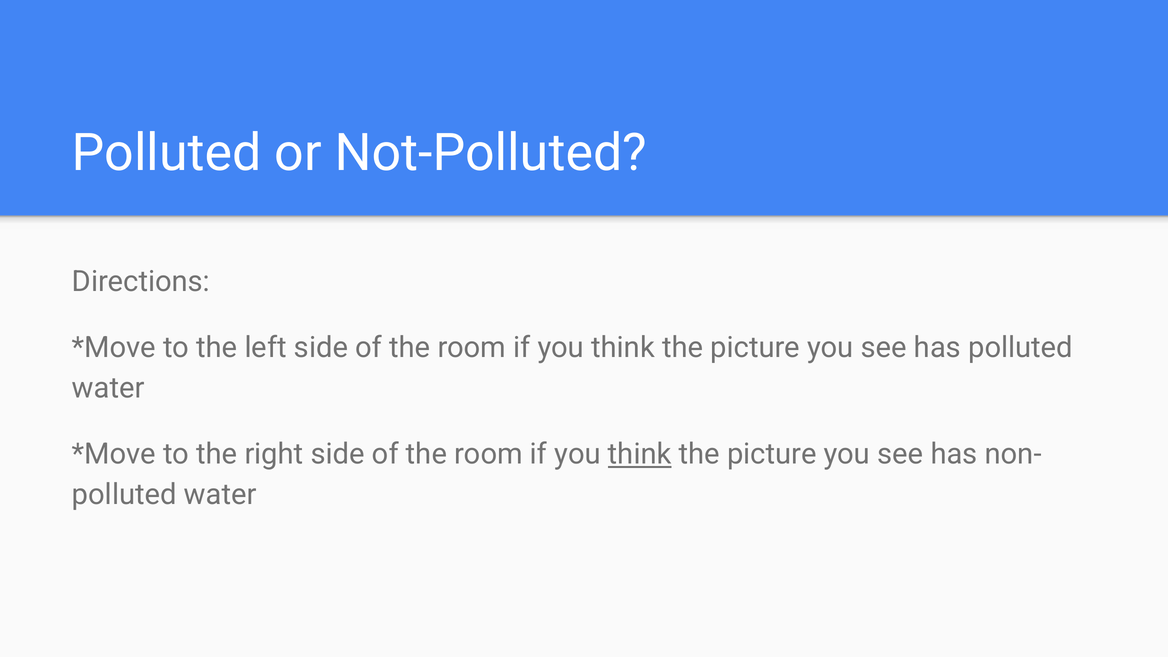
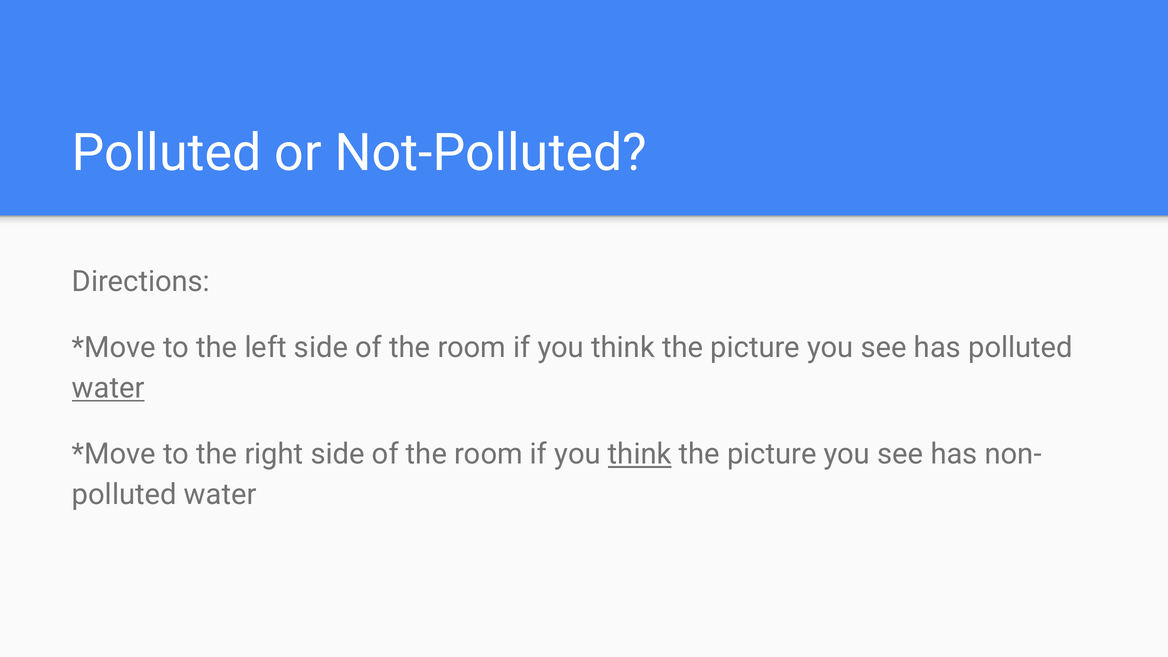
water underline: none -> present (108, 388)
